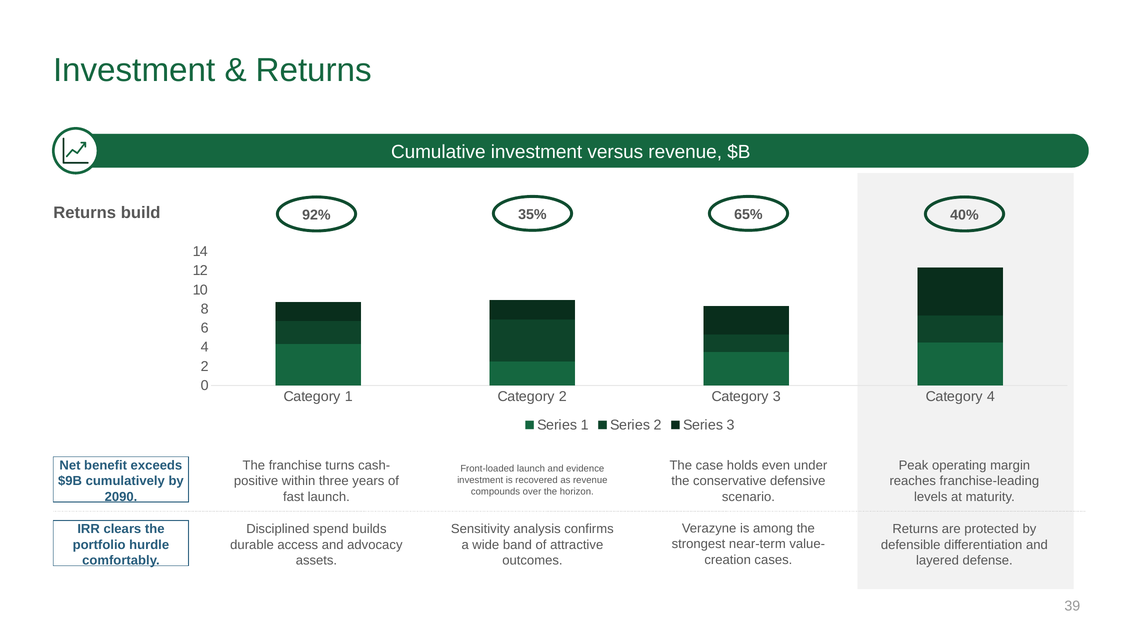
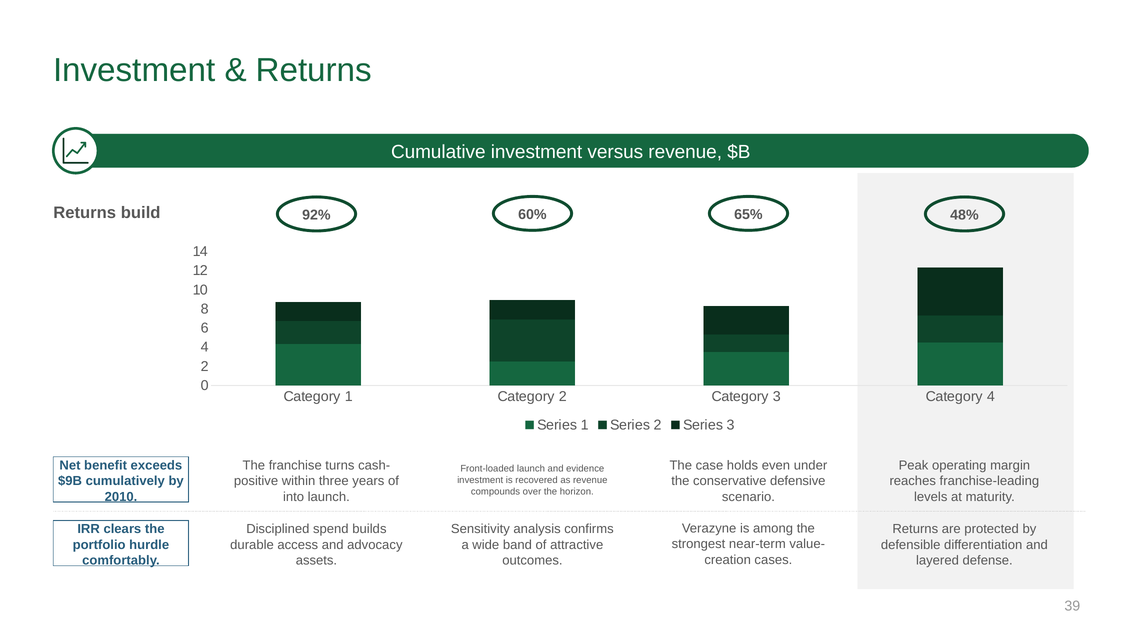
35%: 35% -> 60% (532, 214)
40%: 40% -> 48% (964, 215)
2090: 2090 -> 2010 (121, 497)
fast: fast -> into (294, 497)
